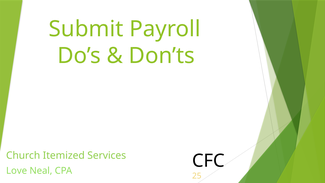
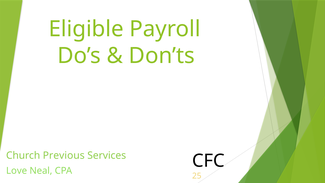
Submit: Submit -> Eligible (86, 29)
Itemized: Itemized -> Previous (64, 155)
